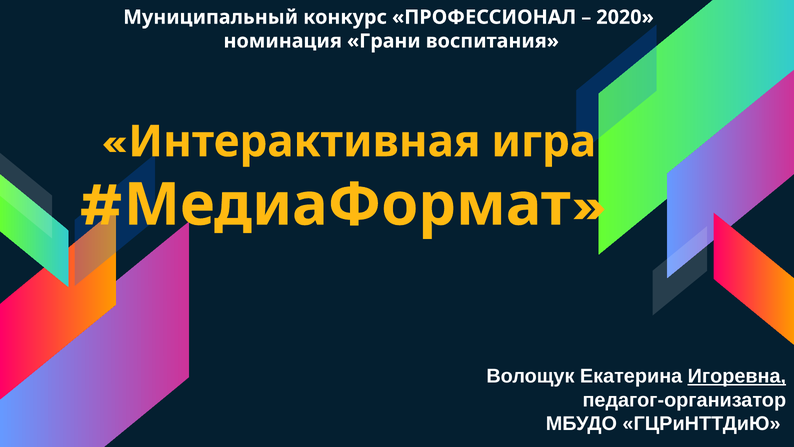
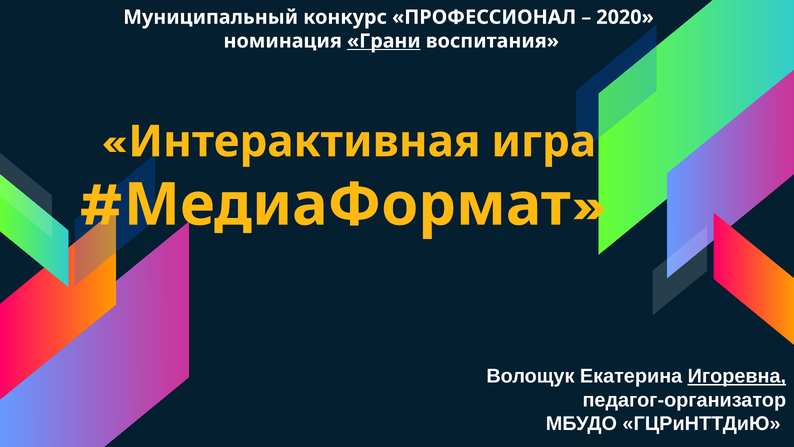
Грани underline: none -> present (384, 41)
